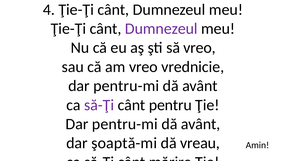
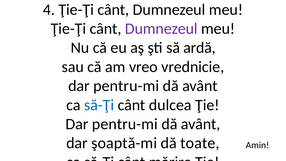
să vreo: vreo -> ardă (199, 48)
să-Ţi colour: purple -> blue (99, 105)
pentru: pentru -> dulcea (170, 105)
vreau: vreau -> toate (200, 143)
